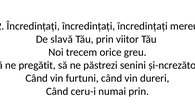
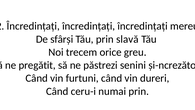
slavă: slavă -> sfârși (62, 39)
viitor: viitor -> slavă (127, 39)
